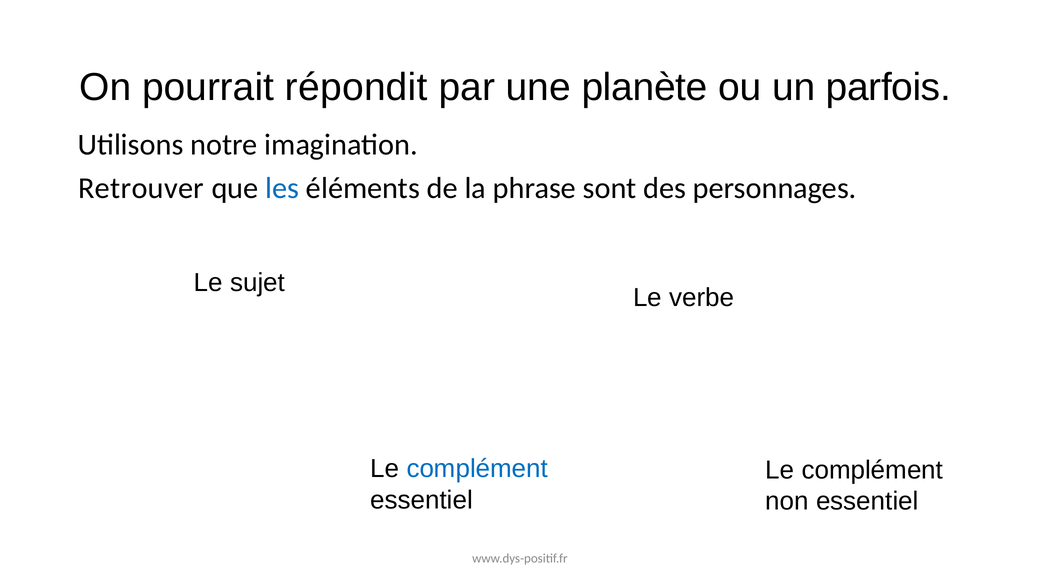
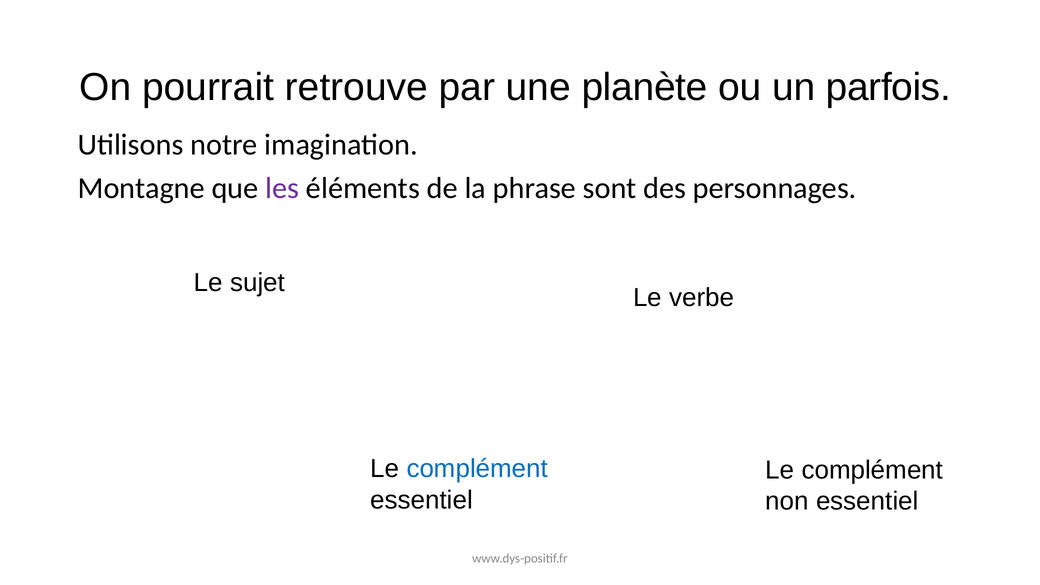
répondit: répondit -> retrouve (356, 87)
Retrouver: Retrouver -> Montagne (141, 188)
les colour: blue -> purple (282, 188)
